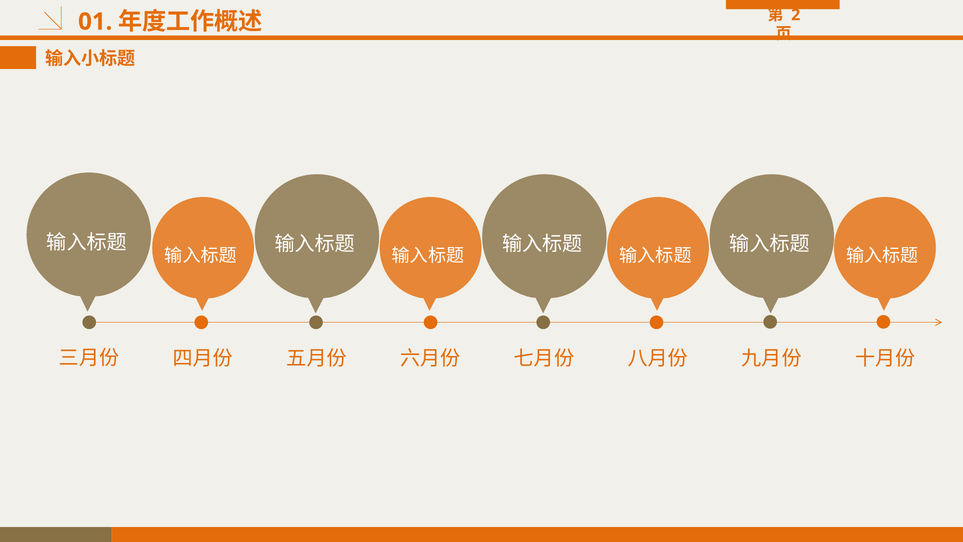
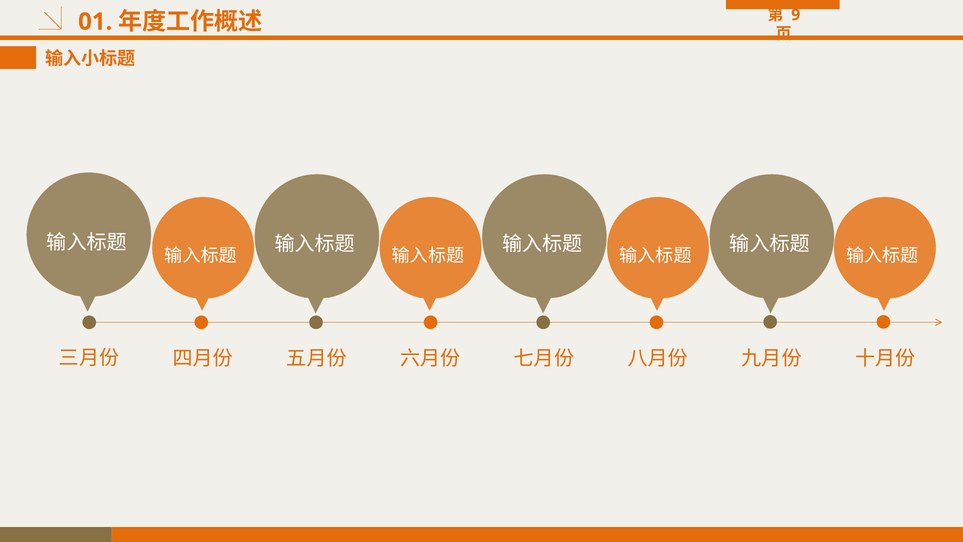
2: 2 -> 9 (796, 15)
